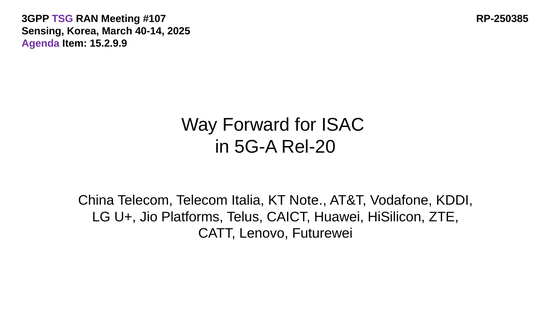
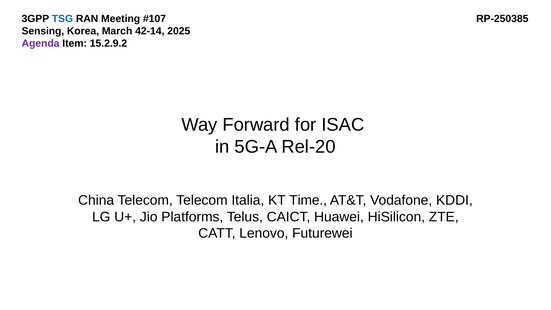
TSG colour: purple -> blue (62, 19)
40-14: 40-14 -> 42-14 (150, 31)
15.2.9.9: 15.2.9.9 -> 15.2.9.2 (108, 44)
Note: Note -> Time (308, 200)
